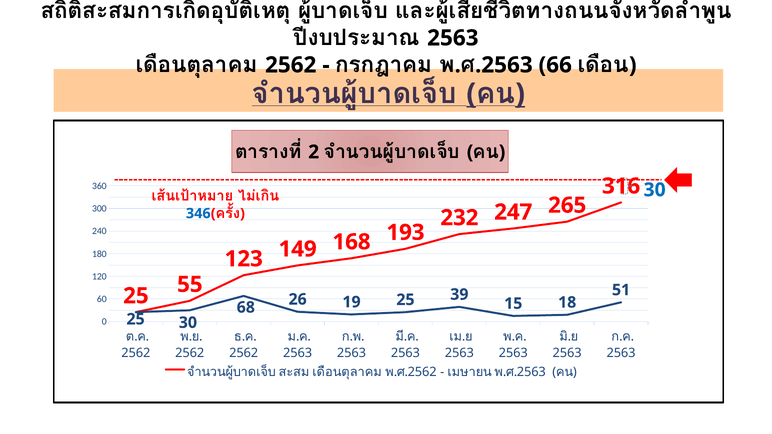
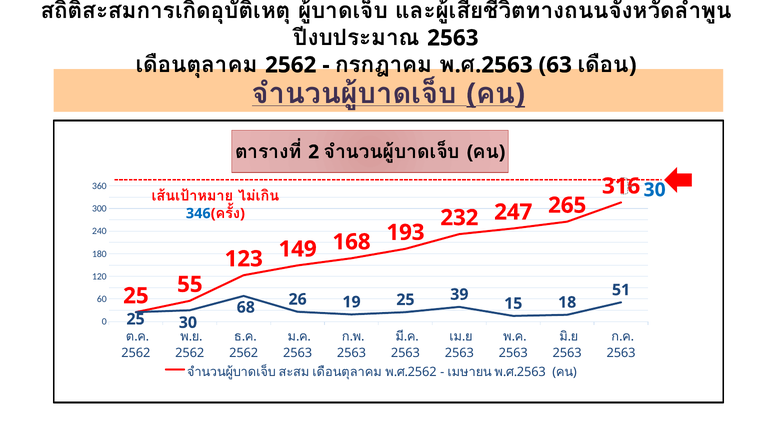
66: 66 -> 63 (555, 65)
